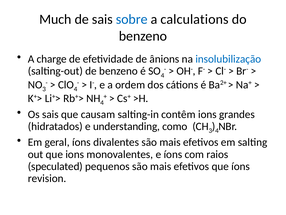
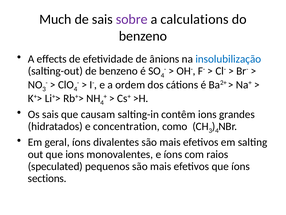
sobre colour: blue -> purple (132, 19)
charge: charge -> effects (52, 59)
understanding: understanding -> concentration (126, 126)
revision: revision -> sections (47, 178)
